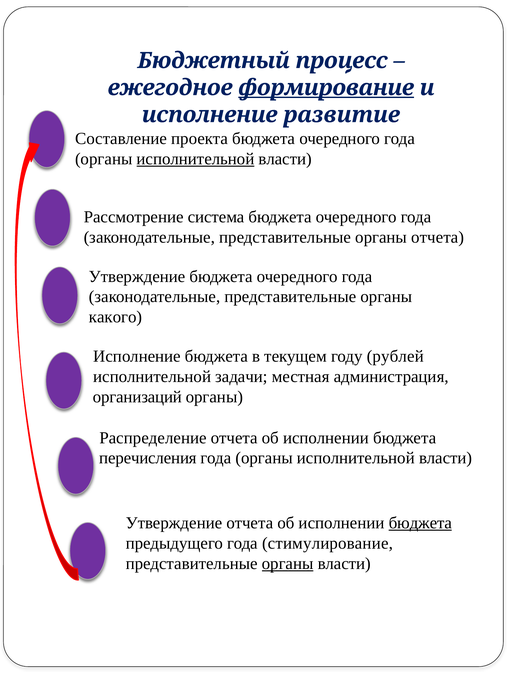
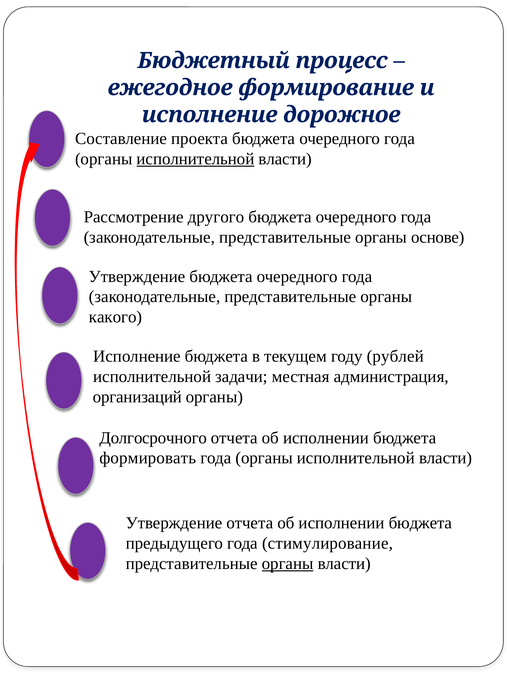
формирование underline: present -> none (326, 88)
развитие: развитие -> дорожное (342, 115)
система: система -> другого (216, 217)
органы отчета: отчета -> основе (438, 237)
Распределение: Распределение -> Долгосрочного (153, 438)
перечисления: перечисления -> формировать (148, 458)
бюджета underline: present -> none (420, 523)
